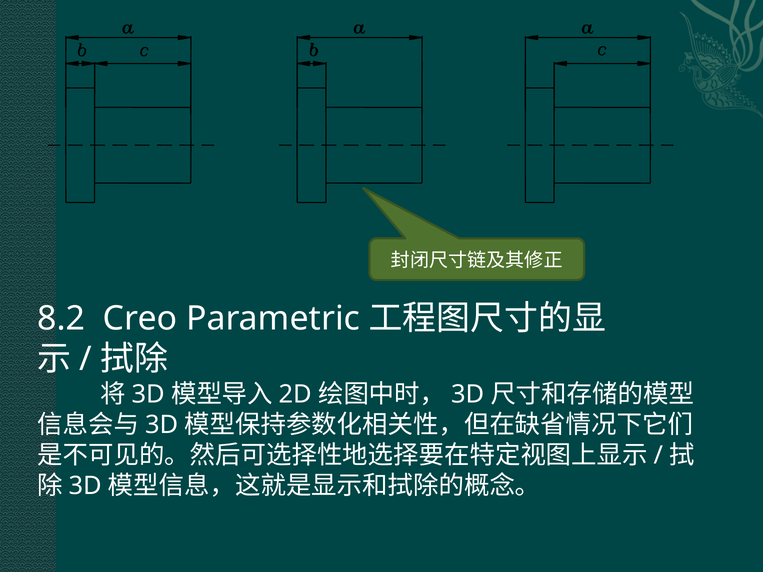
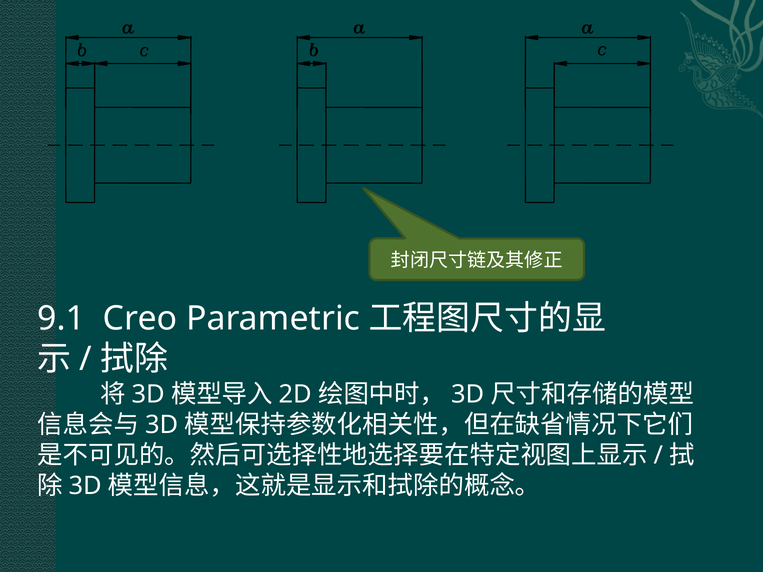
8.2: 8.2 -> 9.1 (61, 319)
